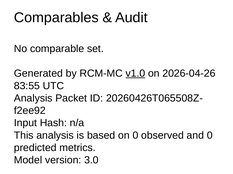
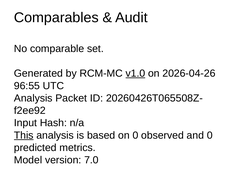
83:55: 83:55 -> 96:55 (27, 86)
This underline: none -> present (24, 136)
3.0: 3.0 -> 7.0 (91, 161)
